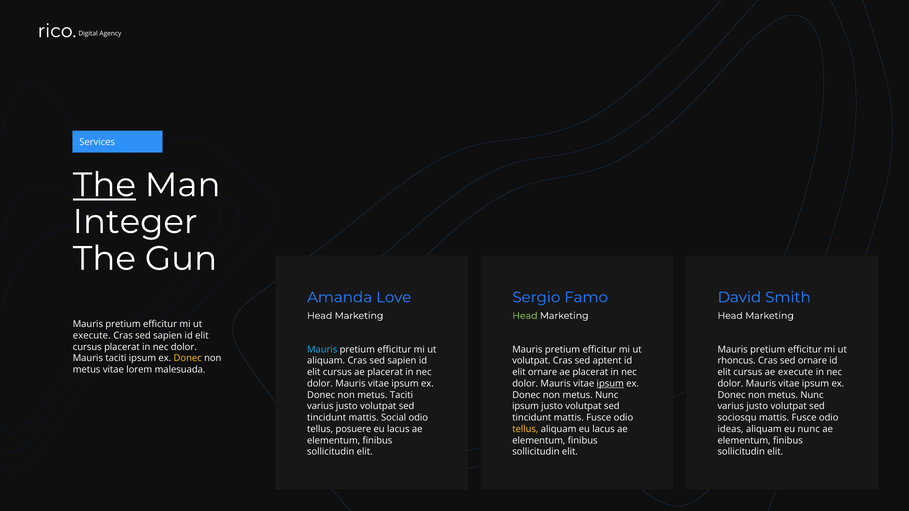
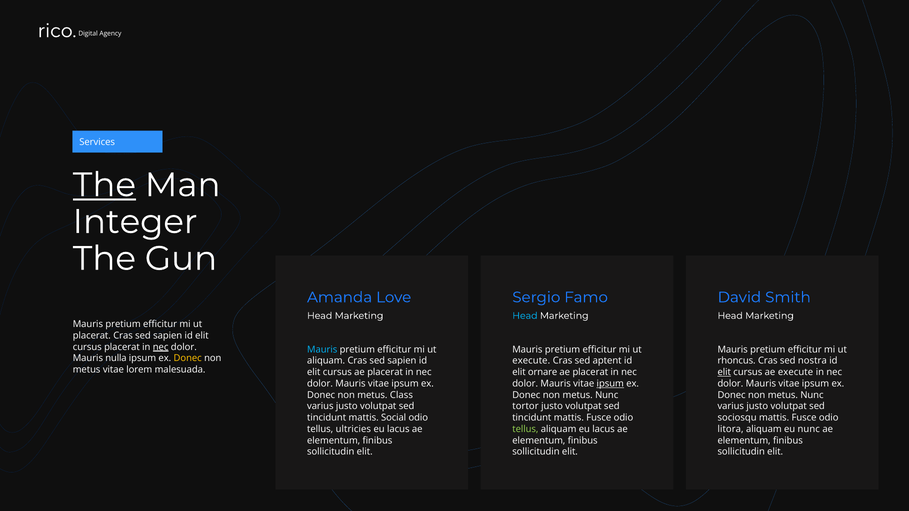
Head colour: light green -> light blue (525, 316)
execute: execute -> placerat (92, 336)
nec underline: none -> present (161, 347)
Mauris taciti: taciti -> nulla (116, 359)
volutpat: volutpat -> execute (531, 361)
sed ornare: ornare -> nostra (812, 361)
elit underline: none -> present (724, 372)
metus Taciti: Taciti -> Class (401, 395)
ipsum: ipsum -> tortor (525, 407)
posuere: posuere -> ultricies (353, 429)
tellus colour: yellow -> light green (525, 429)
ideas: ideas -> litora (731, 429)
